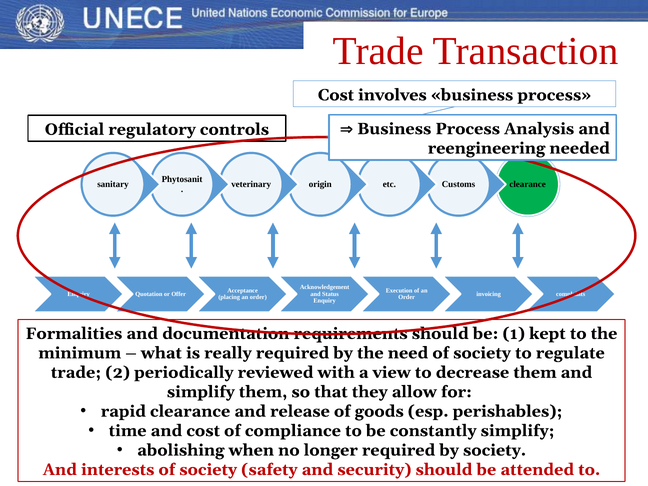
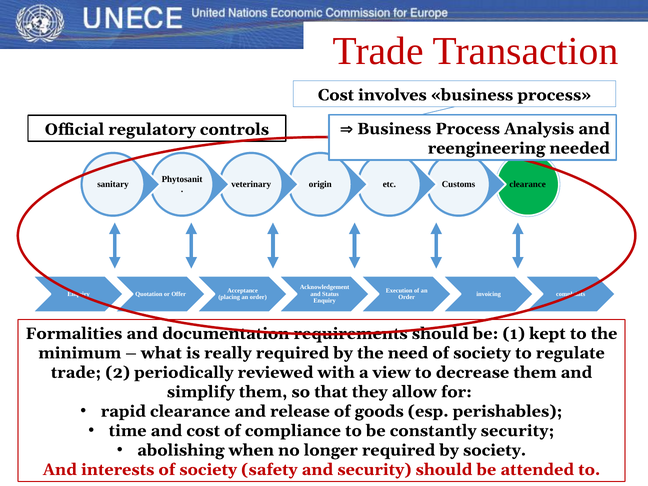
constantly simplify: simplify -> security (518, 431)
